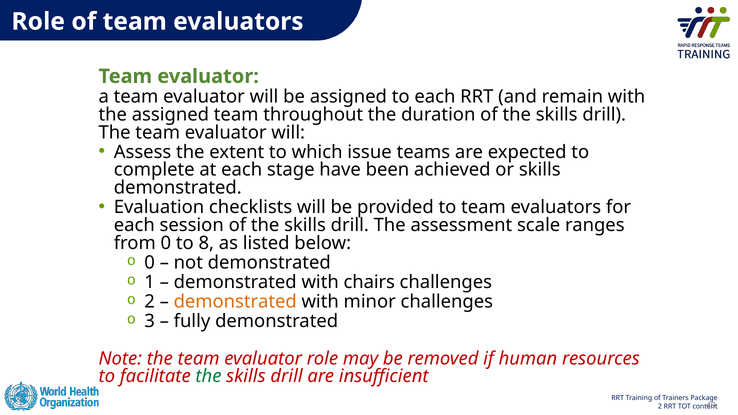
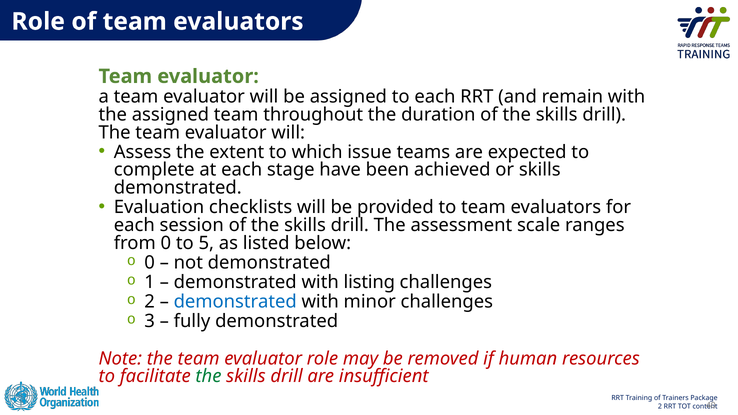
8: 8 -> 5 (206, 243)
chairs: chairs -> listing (369, 282)
demonstrated colour: orange -> blue (235, 302)
